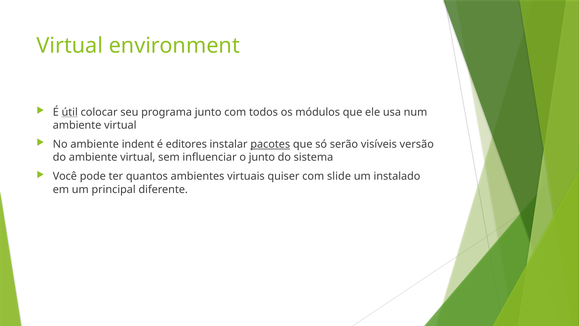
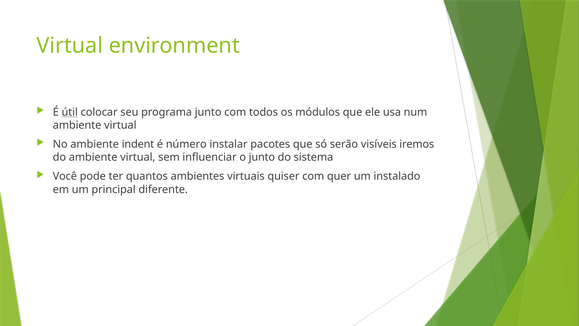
editores: editores -> número (186, 144)
pacotes underline: present -> none (270, 144)
versão: versão -> iremos (417, 144)
slide: slide -> quer (339, 176)
